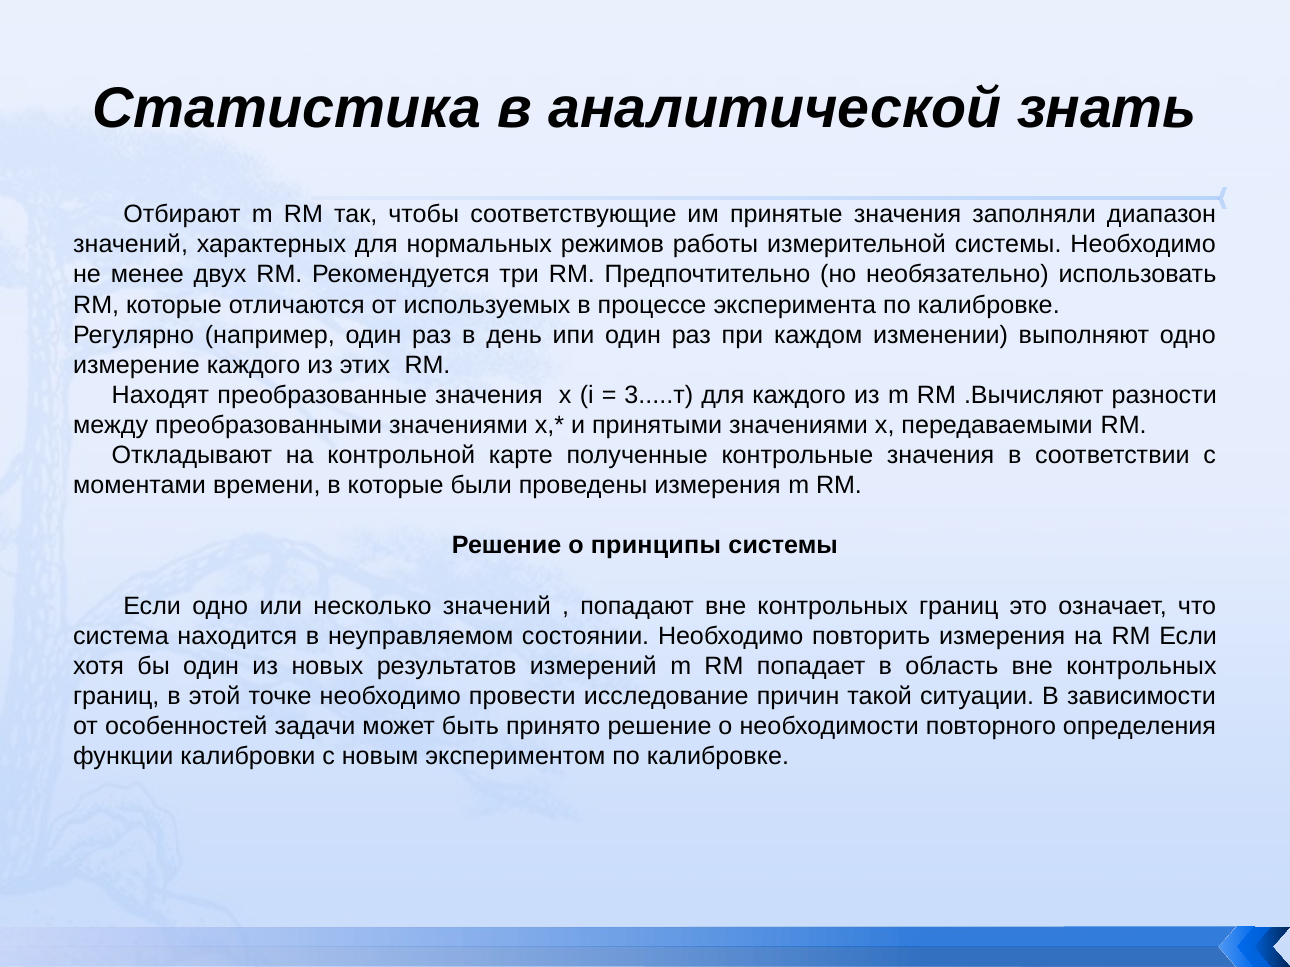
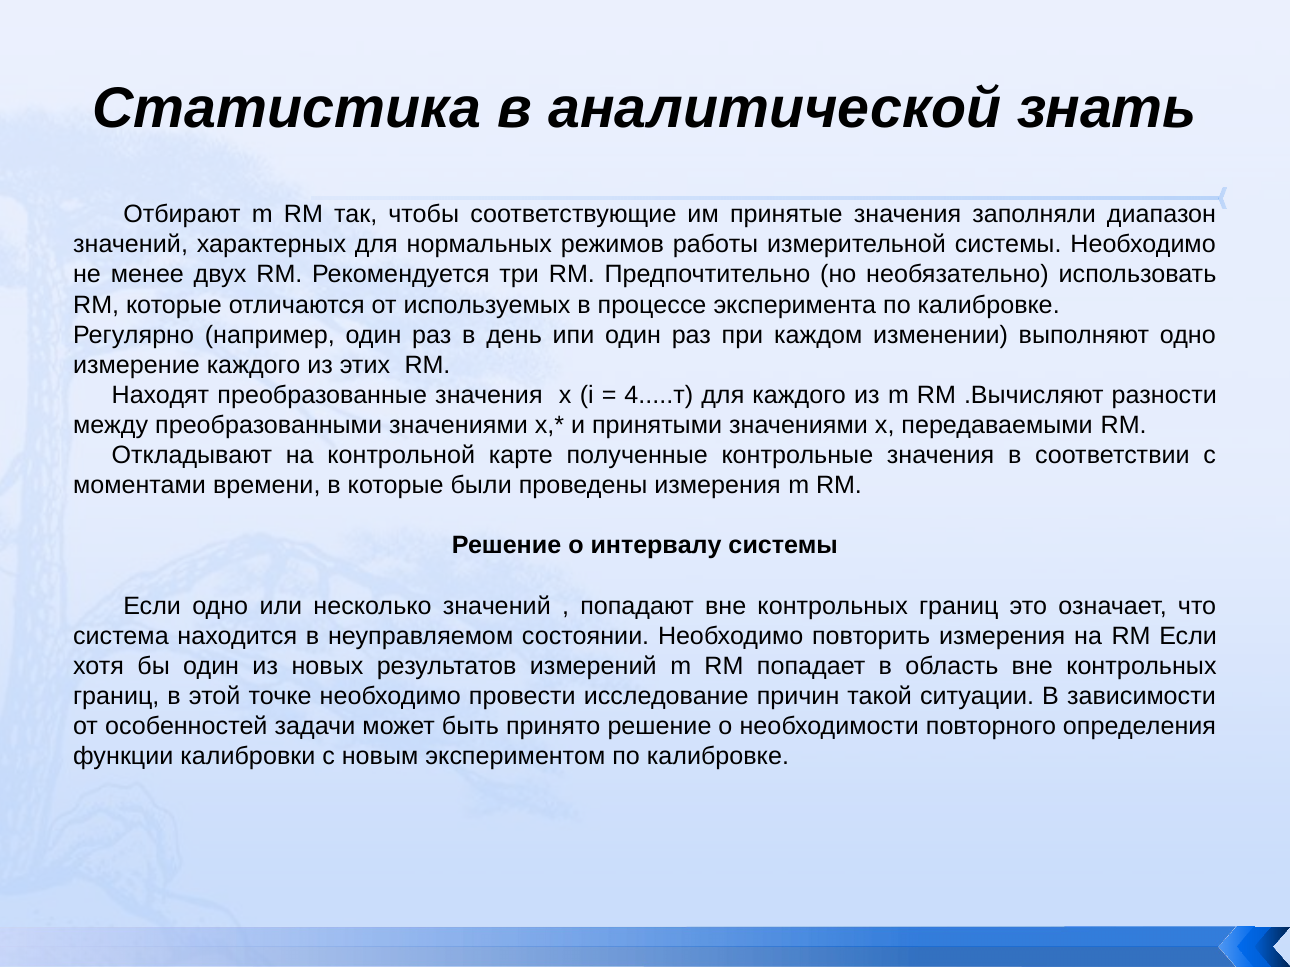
3.....т: 3.....т -> 4.....т (659, 395)
принципы: принципы -> интервалу (656, 546)
